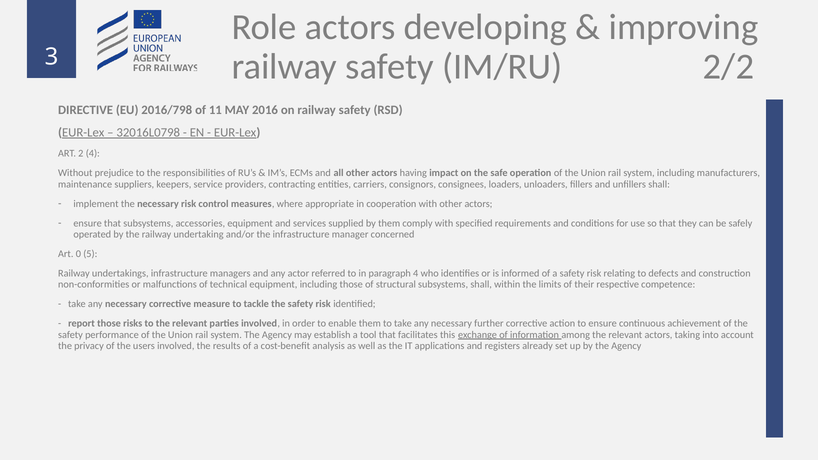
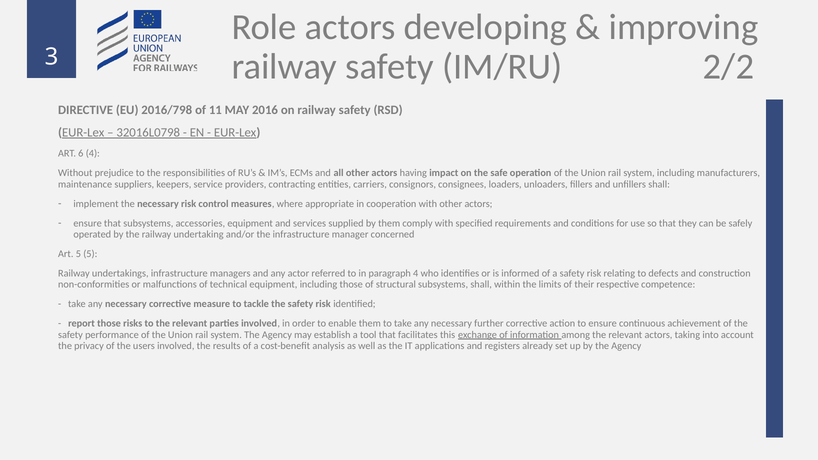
2: 2 -> 6 (81, 154)
Art 0: 0 -> 5 (78, 254)
